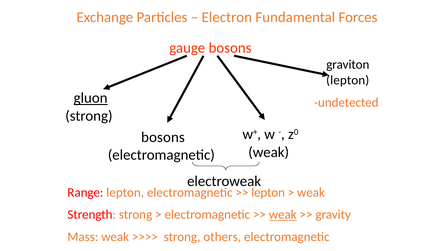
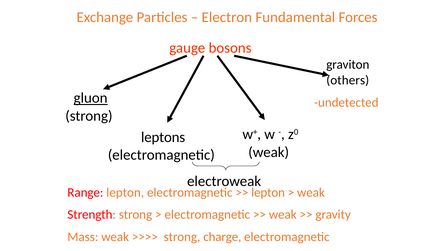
lepton: lepton -> others (348, 80)
bosons: bosons -> leptons (163, 137)
weak underline: present -> none (283, 215)
others: others -> charge (222, 237)
